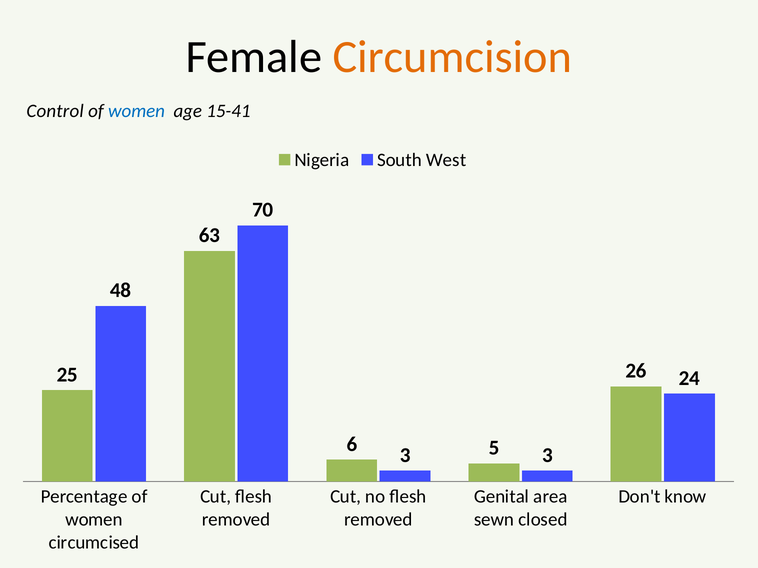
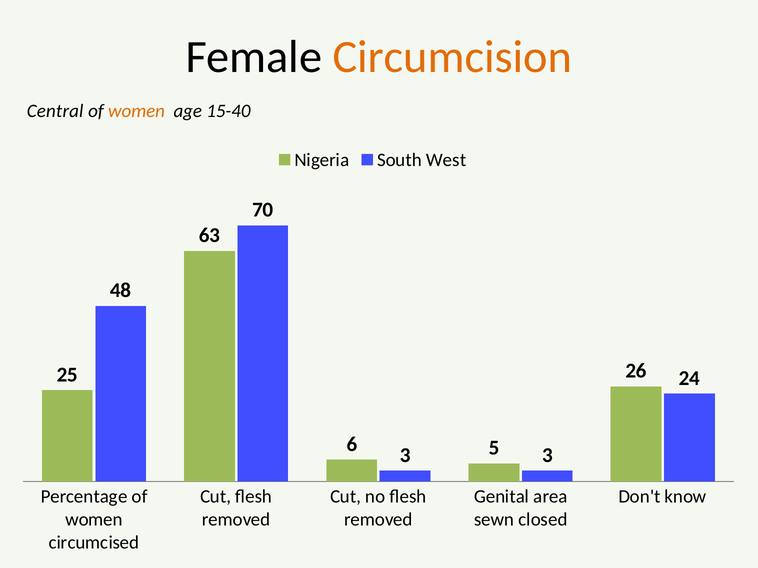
Control: Control -> Central (55, 111)
women colour: blue -> orange (137, 111)
15-41: 15-41 -> 15-40 (228, 111)
